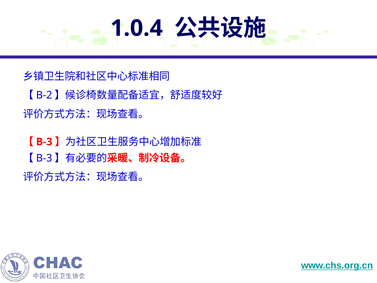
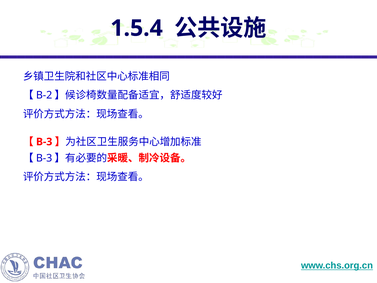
1.0.4: 1.0.4 -> 1.5.4 (137, 28)
